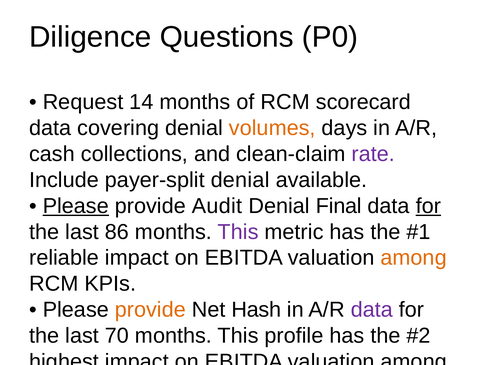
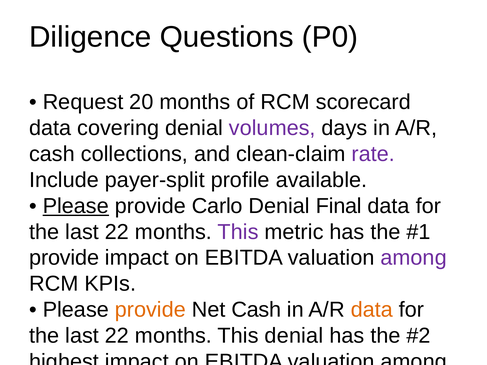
14: 14 -> 20 (141, 102)
volumes colour: orange -> purple (272, 128)
payer-split denial: denial -> profile (240, 180)
Audit: Audit -> Carlo (217, 206)
for underline: present -> none (428, 206)
86: 86 -> 22 (117, 232)
reliable: reliable -> provide (64, 258)
among colour: orange -> purple (414, 258)
Net Hash: Hash -> Cash (256, 310)
data colour: purple -> orange (372, 310)
70: 70 -> 22 (117, 336)
This profile: profile -> denial (294, 336)
